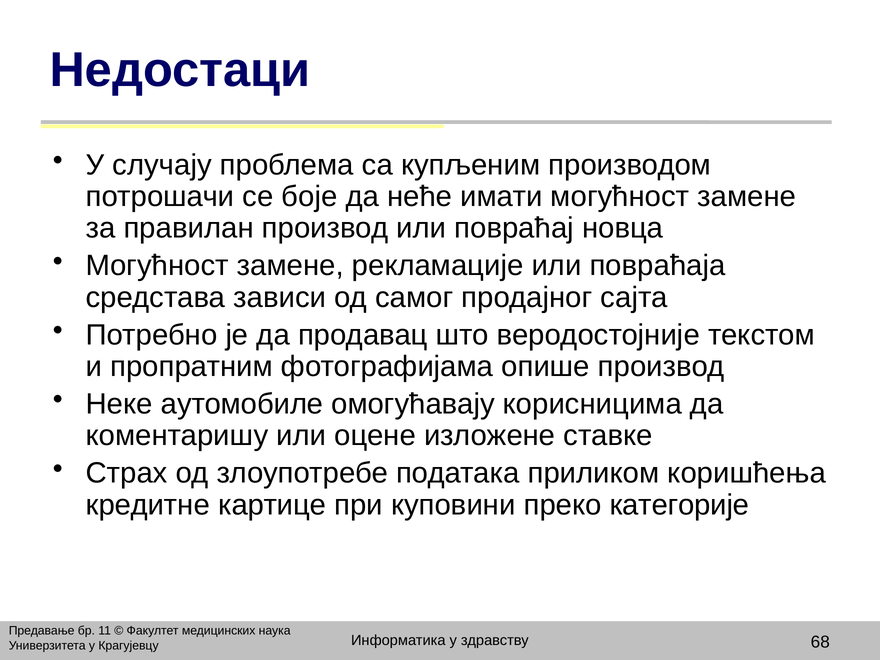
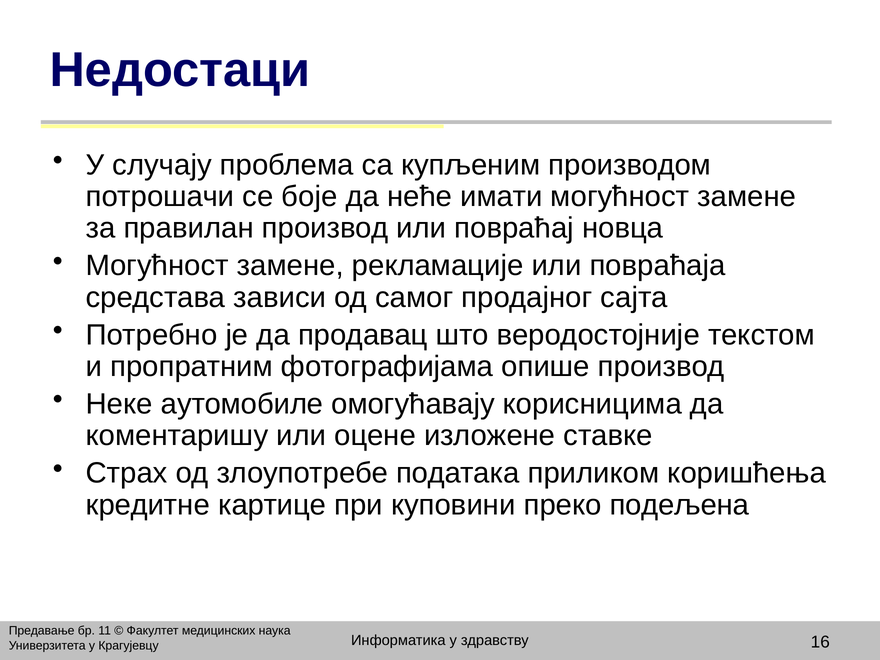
категорије: категорије -> подељена (679, 505)
68: 68 -> 16 (820, 642)
